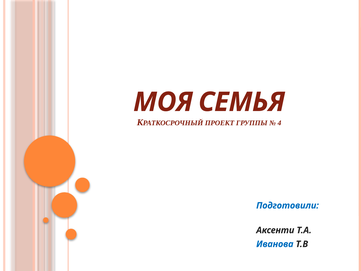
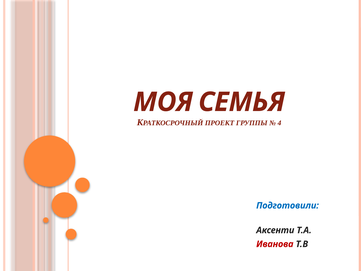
Иванова colour: blue -> red (275, 244)
